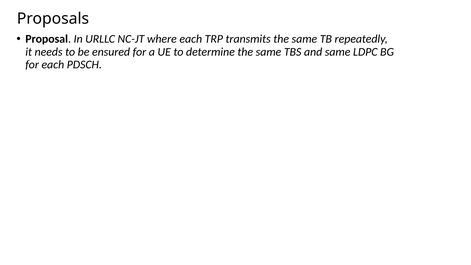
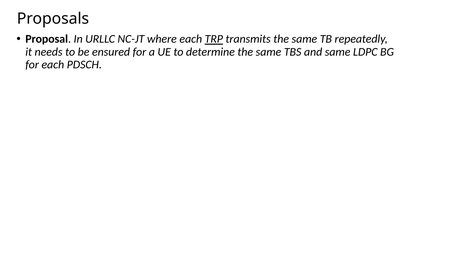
TRP underline: none -> present (214, 39)
